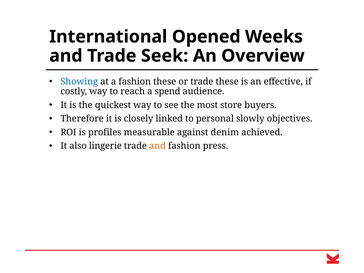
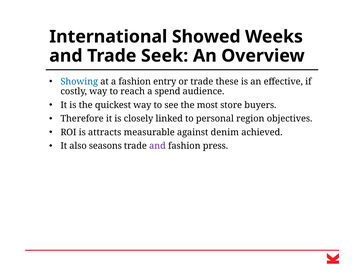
Opened: Opened -> Showed (206, 37)
fashion these: these -> entry (165, 82)
slowly: slowly -> region (250, 119)
profiles: profiles -> attracts (105, 132)
lingerie: lingerie -> seasons (105, 146)
and colour: orange -> purple (157, 146)
